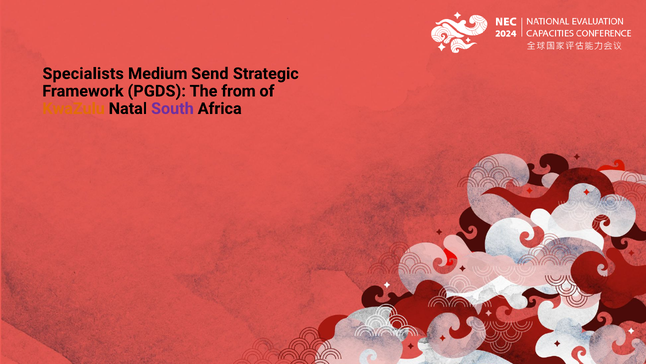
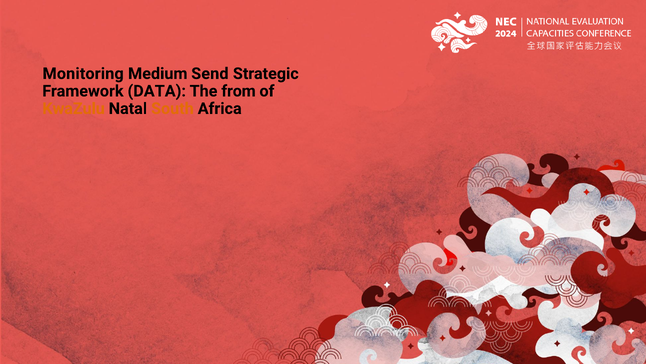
Specialists: Specialists -> Monitoring (83, 74)
PGDS: PGDS -> DATA (157, 91)
South colour: purple -> orange (172, 108)
